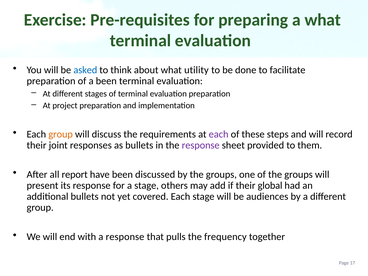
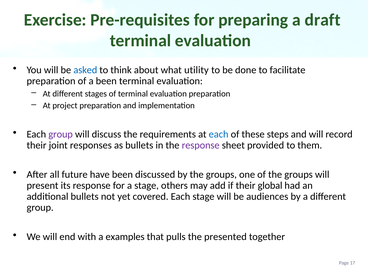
a what: what -> draft (323, 20)
group colour: orange -> purple (61, 134)
each colour: purple -> blue (219, 134)
report: report -> future (75, 174)
a response: response -> examples (125, 237)
frequency: frequency -> presented (225, 237)
